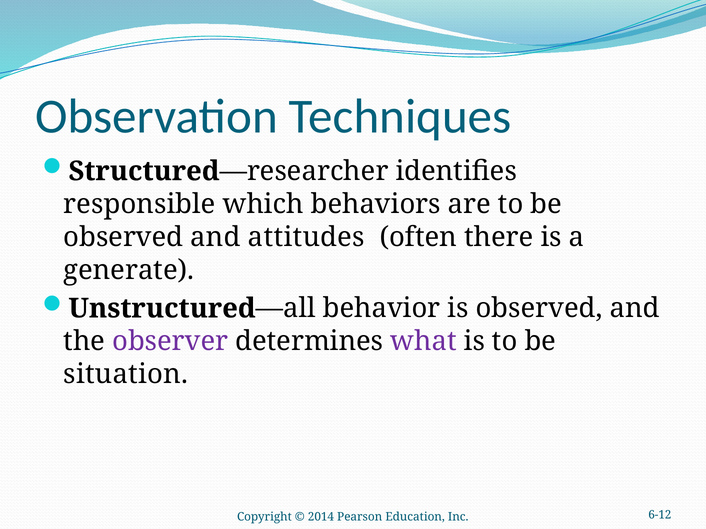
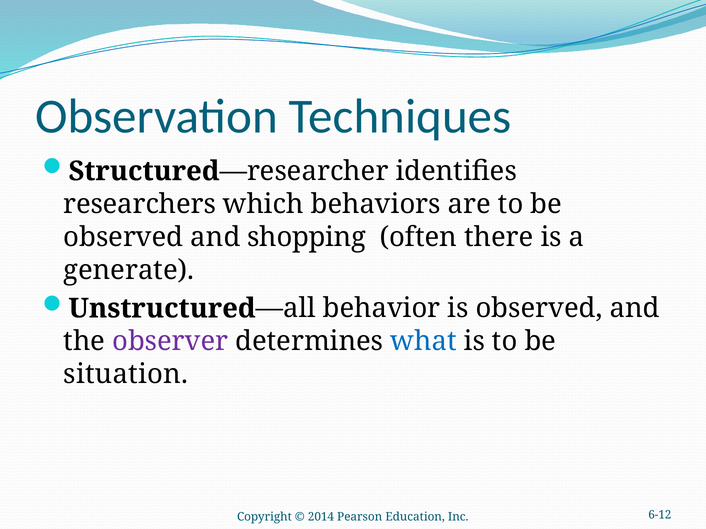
responsible: responsible -> researchers (140, 204)
attitudes: attitudes -> shopping (307, 237)
what colour: purple -> blue (424, 342)
